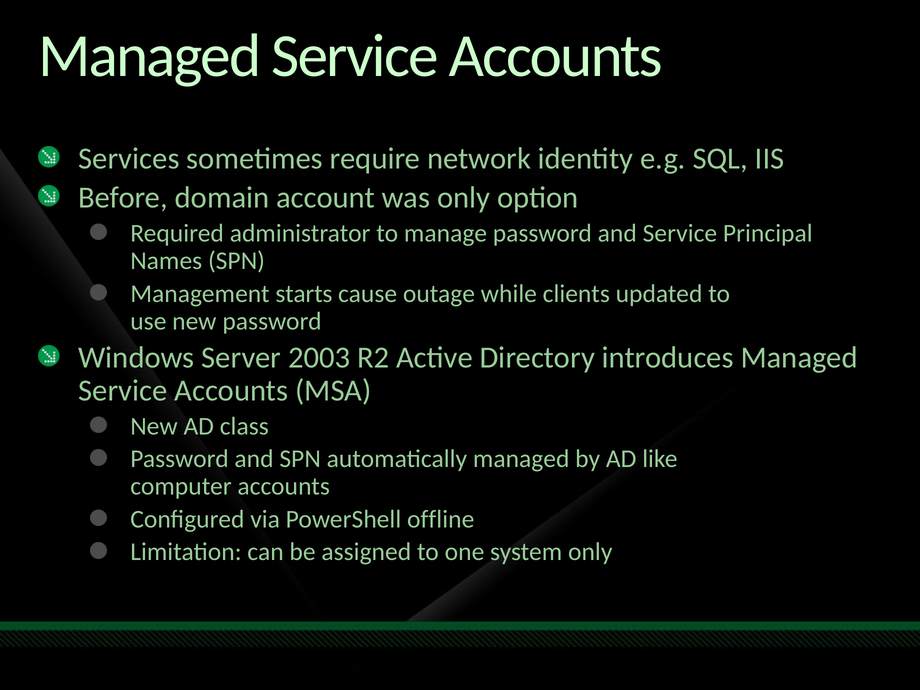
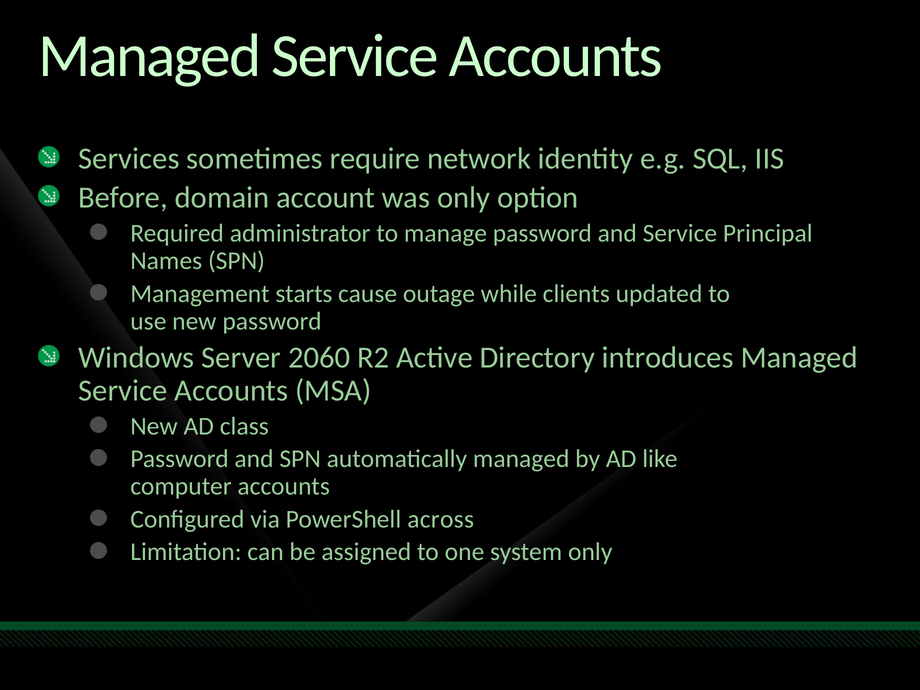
2003: 2003 -> 2060 (319, 358)
offline: offline -> across (441, 519)
